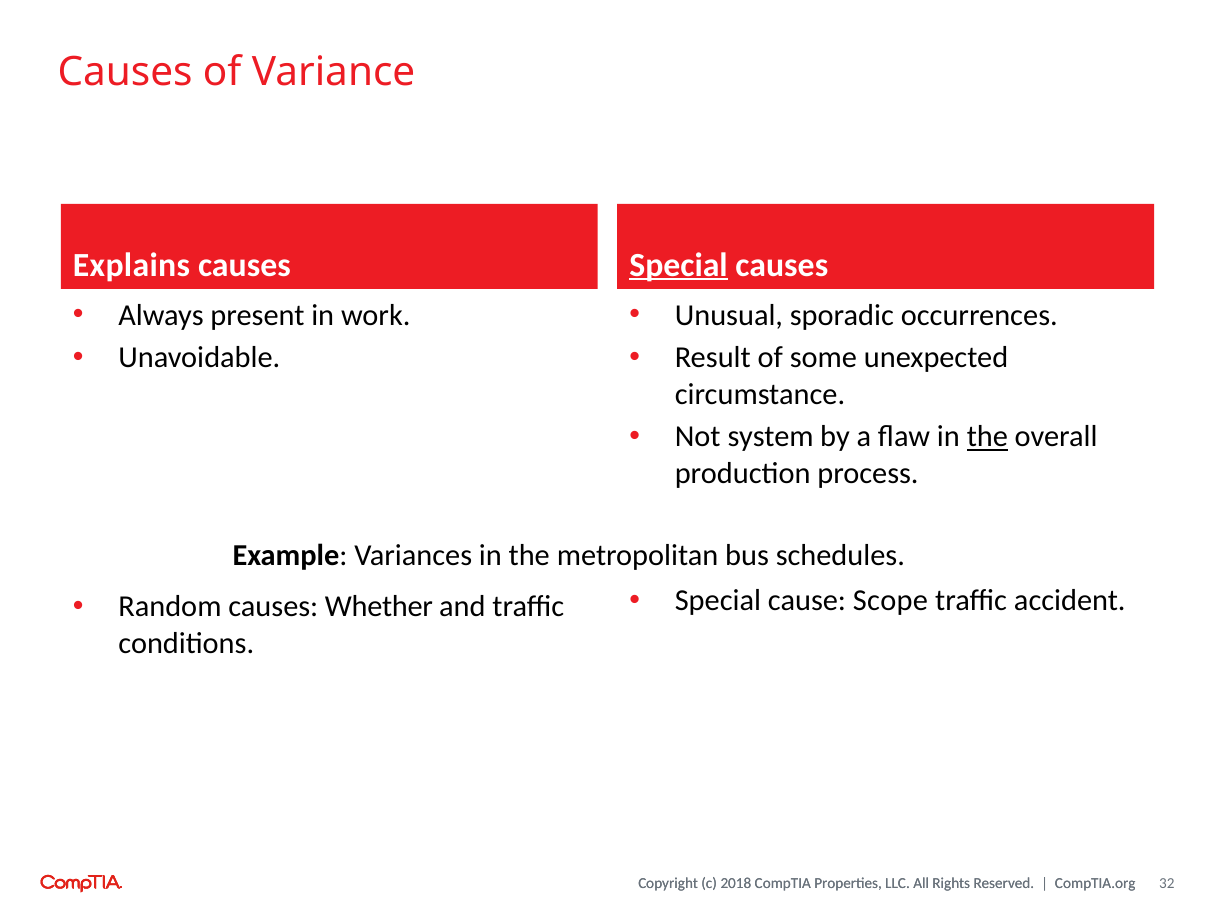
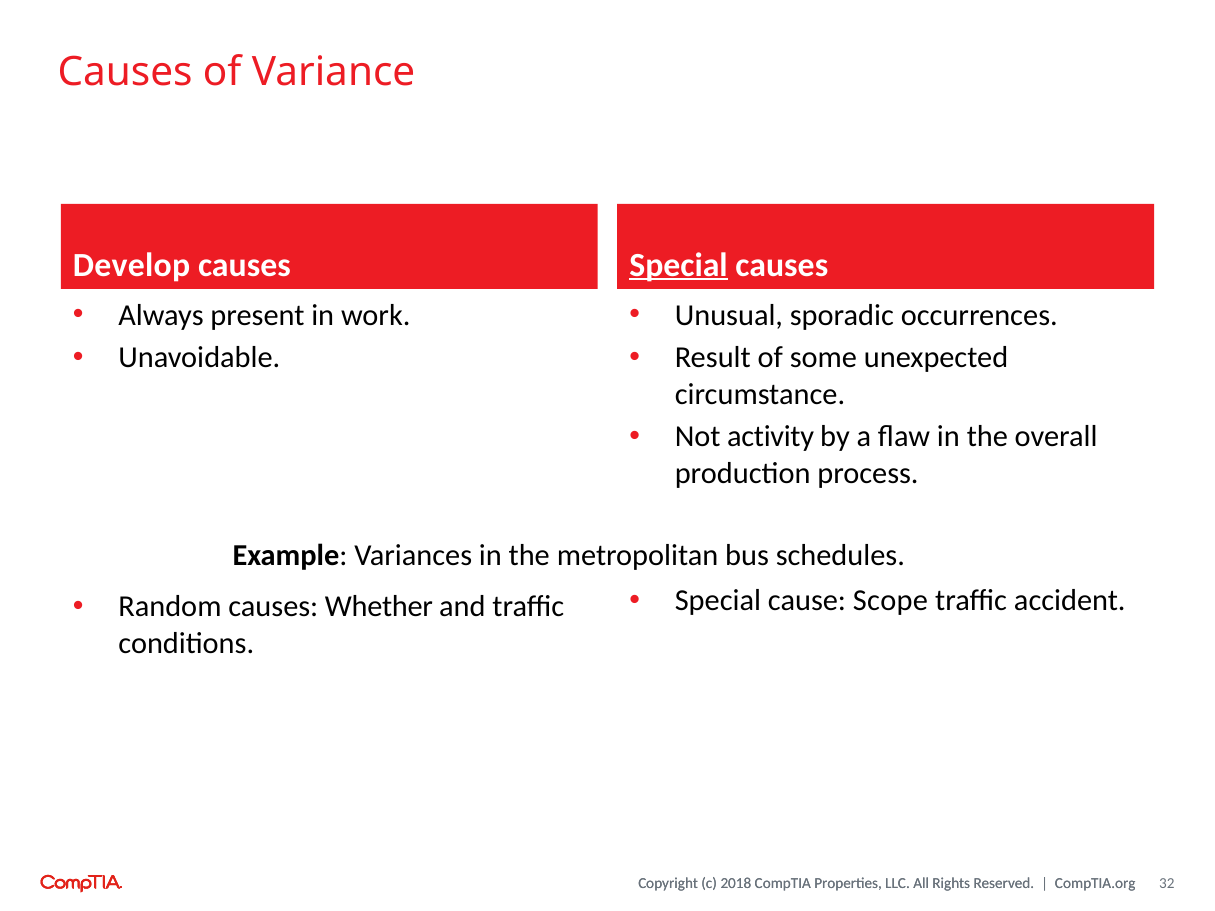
Explains: Explains -> Develop (132, 265)
system: system -> activity (771, 437)
the underline: present -> none (987, 437)
